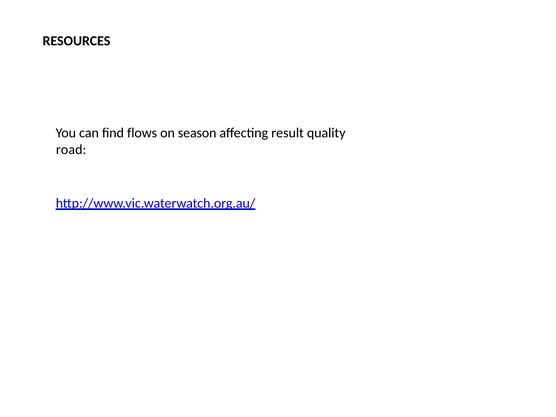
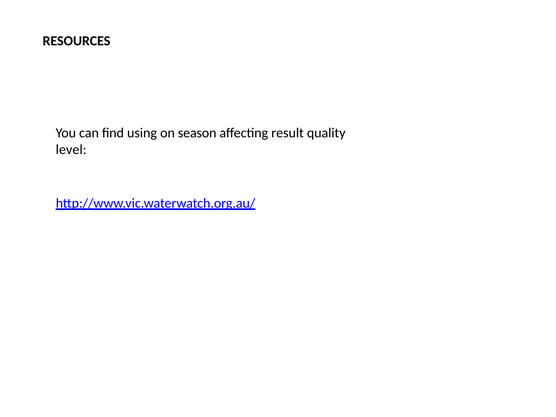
flows: flows -> using (142, 133)
road: road -> level (71, 150)
